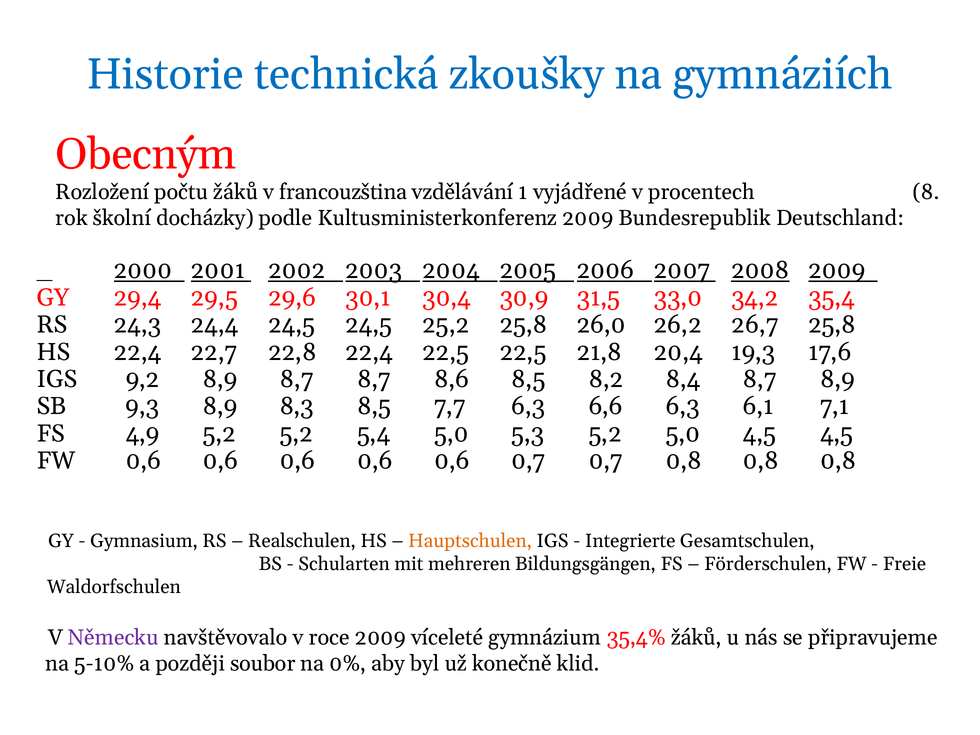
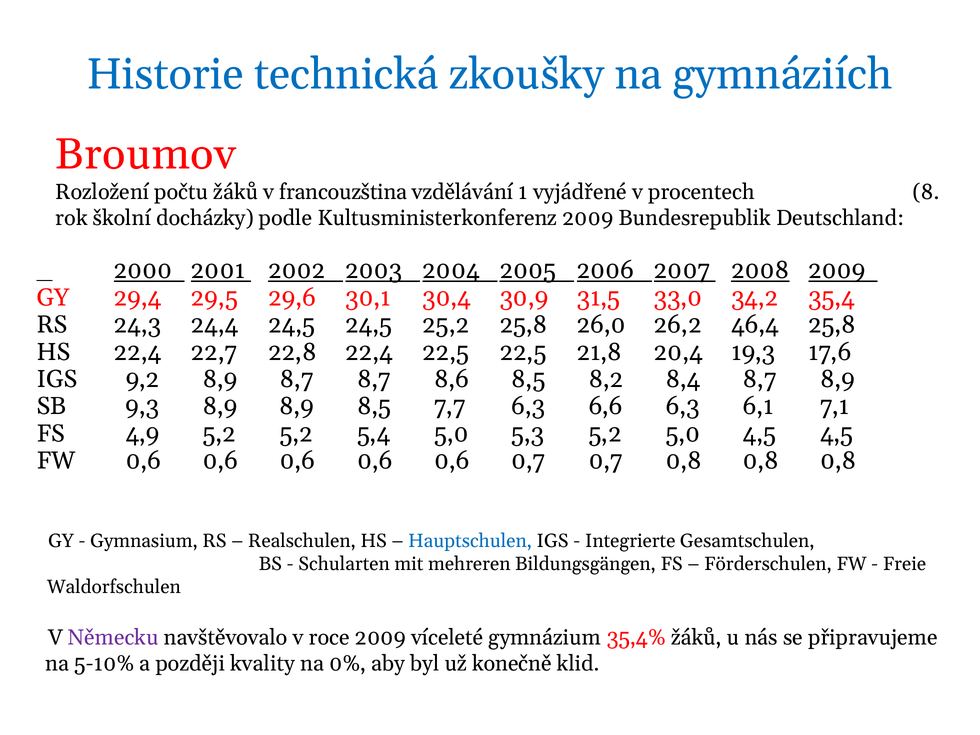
Obecným: Obecným -> Broumov (146, 155)
26,7: 26,7 -> 46,4 (755, 325)
8,9 8,3: 8,3 -> 8,9 (297, 406)
Hauptschulen colour: orange -> blue (470, 541)
soubor: soubor -> kvality (263, 664)
